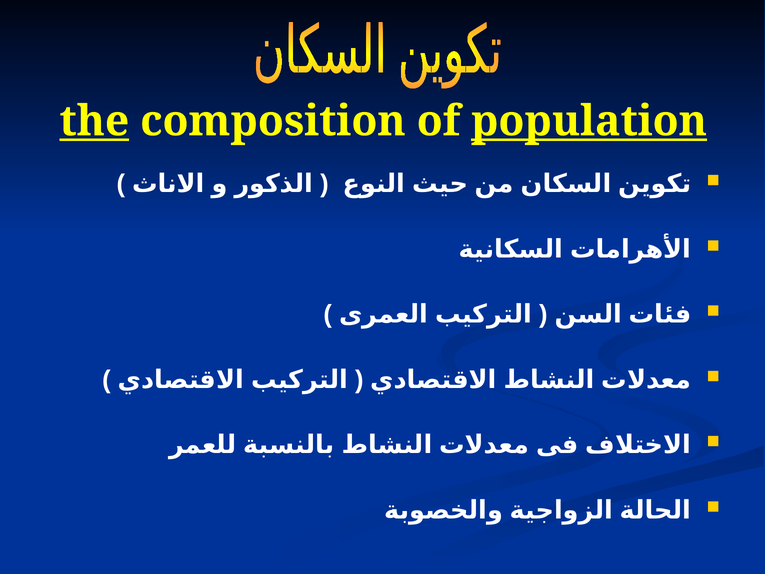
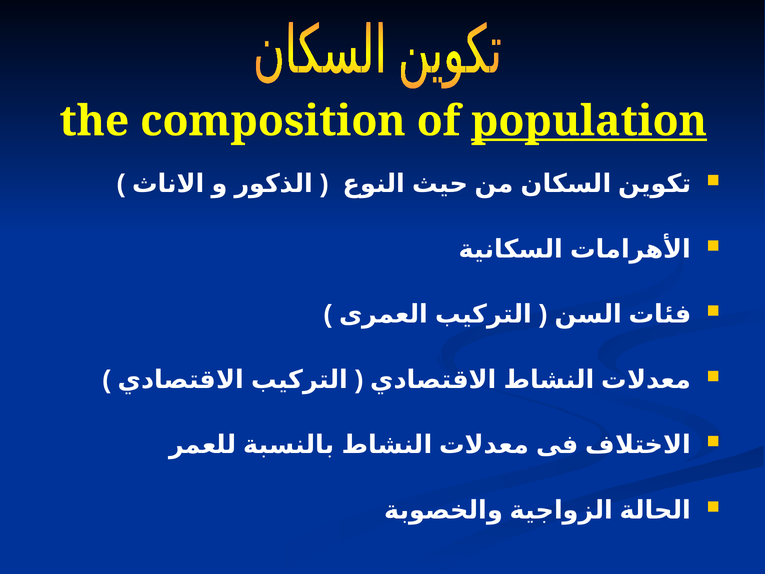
the underline: present -> none (94, 121)
